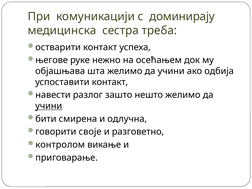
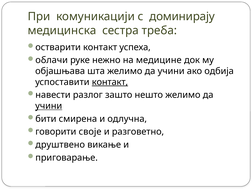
његове: његове -> облачи (52, 60)
осећањем: осећањем -> медицине (159, 60)
контакт underline: none -> present (110, 82)
контролом: контролом -> друштвено (60, 145)
